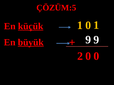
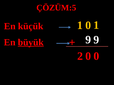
küçük underline: present -> none (31, 26)
